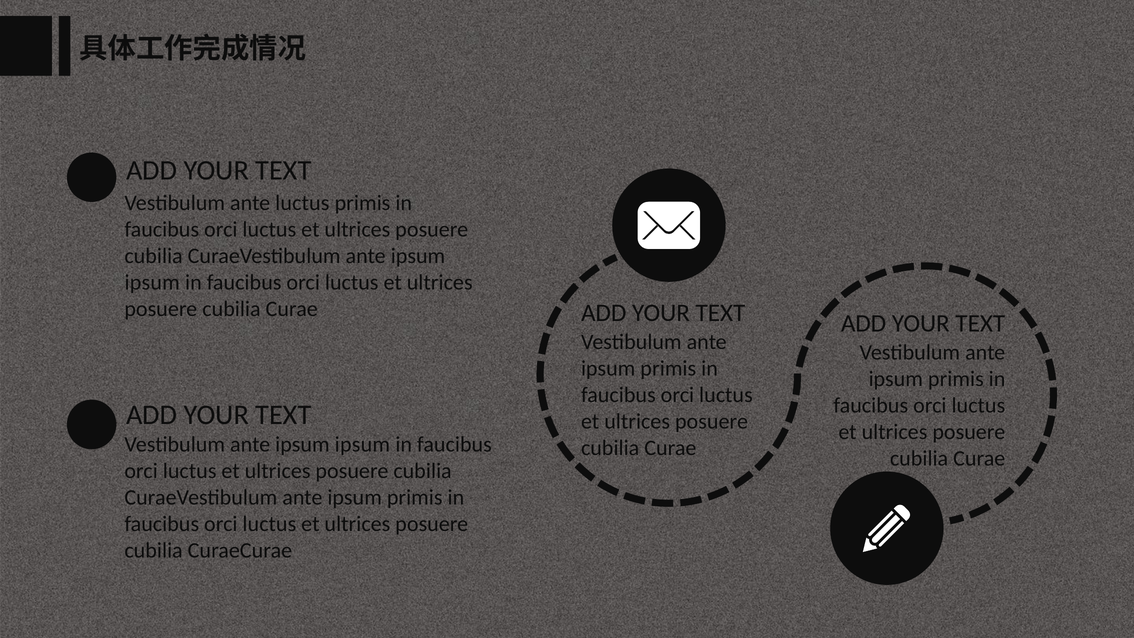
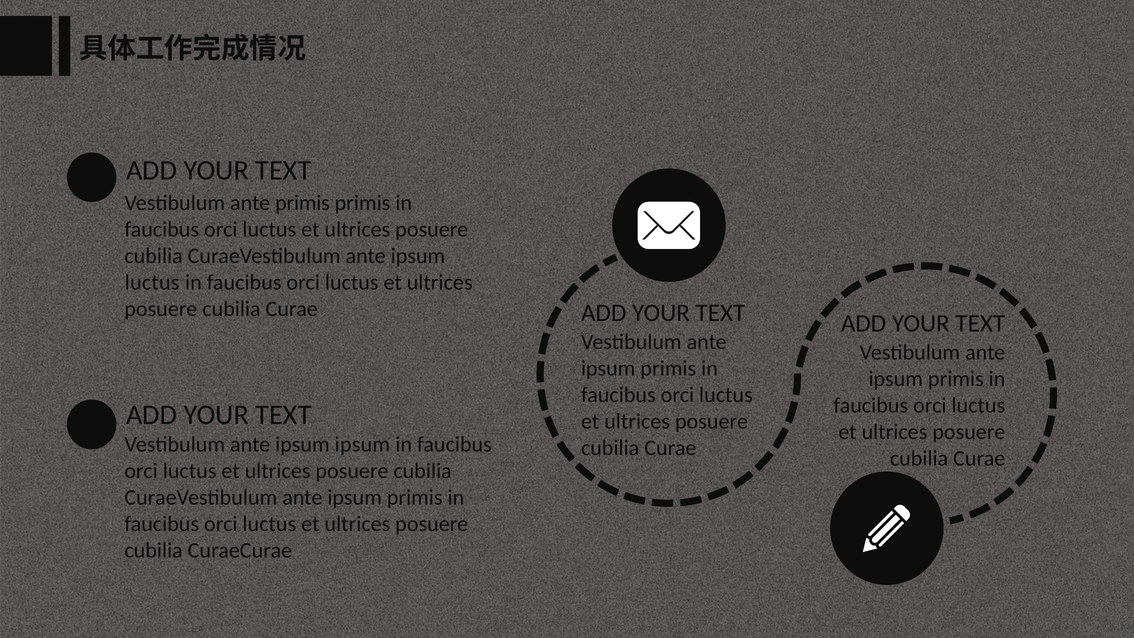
ante luctus: luctus -> primis (303, 203)
ipsum: ipsum -> luctus (152, 283)
